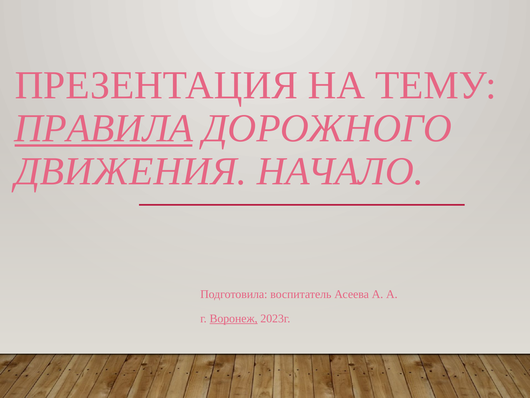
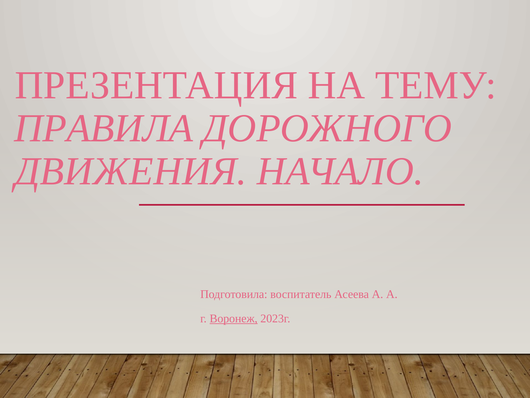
ПРАВИЛА underline: present -> none (104, 128)
